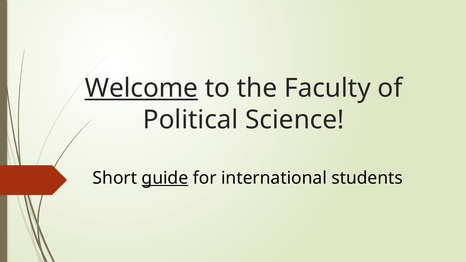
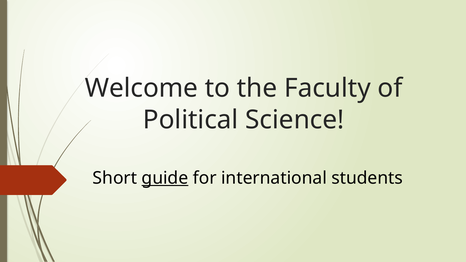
Welcome underline: present -> none (141, 88)
